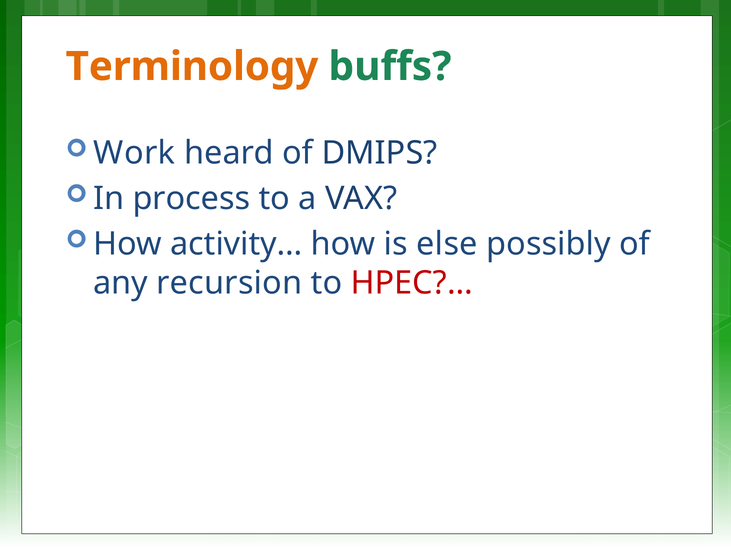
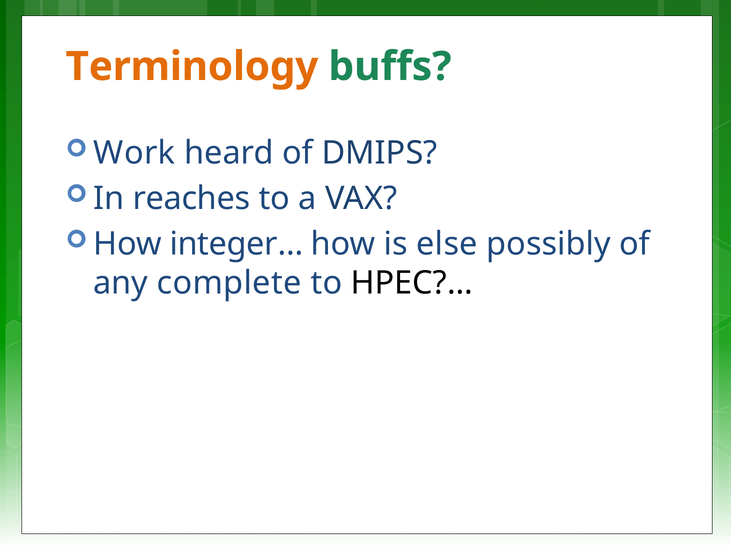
process: process -> reaches (191, 198)
activity…: activity… -> integer… (236, 244)
recursion: recursion -> complete (229, 283)
HPEC colour: red -> black (412, 283)
